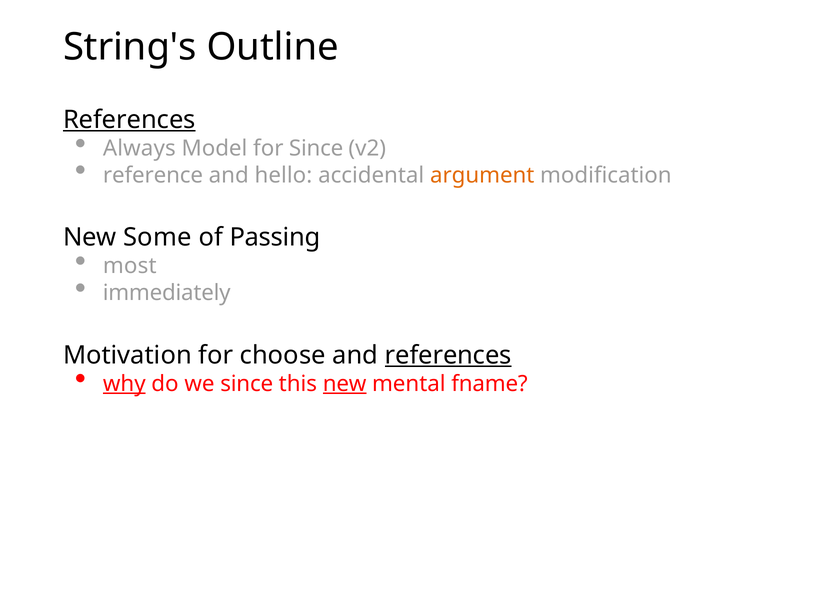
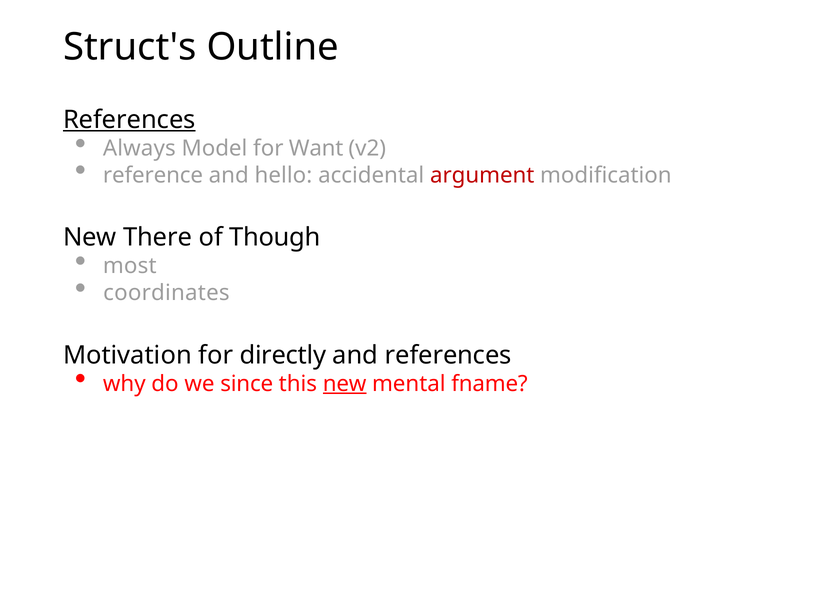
String's: String's -> Struct's (130, 47)
for Since: Since -> Want (316, 149)
argument colour: orange -> red (482, 175)
Some: Some -> There (158, 238)
Passing: Passing -> Though (275, 238)
immediately: immediately -> coordinates (166, 293)
choose: choose -> directly (283, 356)
references underline: present -> none (448, 356)
why underline: present -> none (124, 384)
